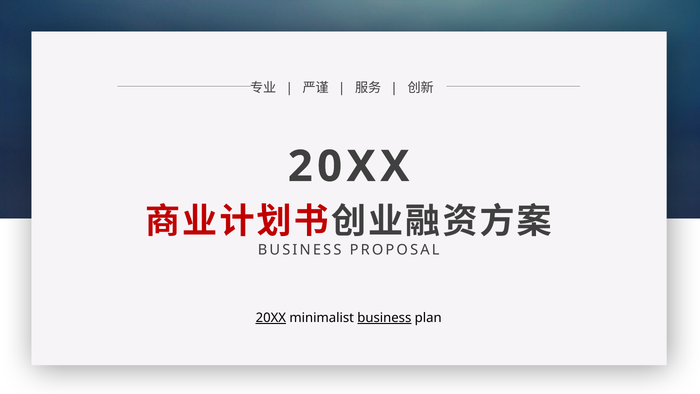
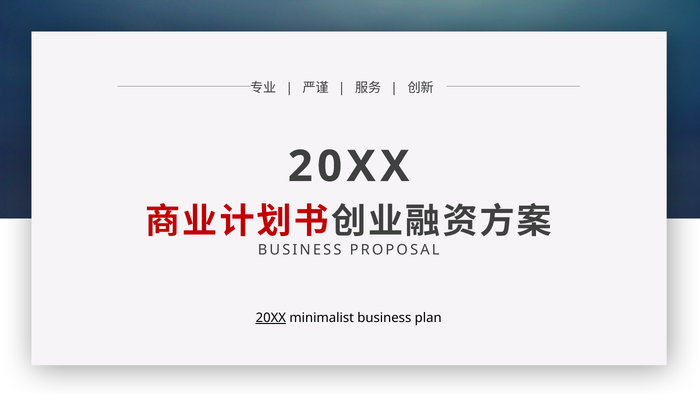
business underline: present -> none (384, 318)
